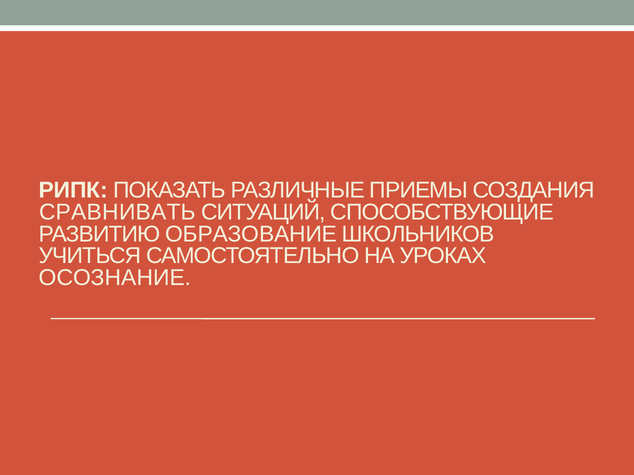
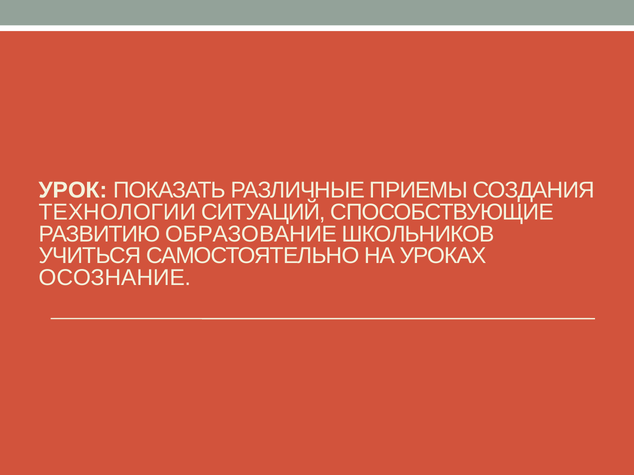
РИПК: РИПК -> УРОК (73, 190)
СРАВНИВАТЬ: СРАВНИВАТЬ -> ТЕХНОЛОГИИ (118, 212)
